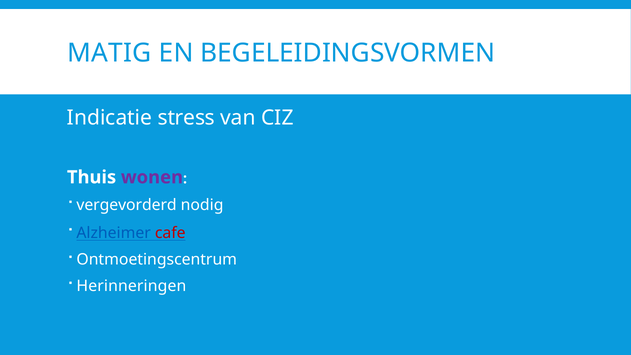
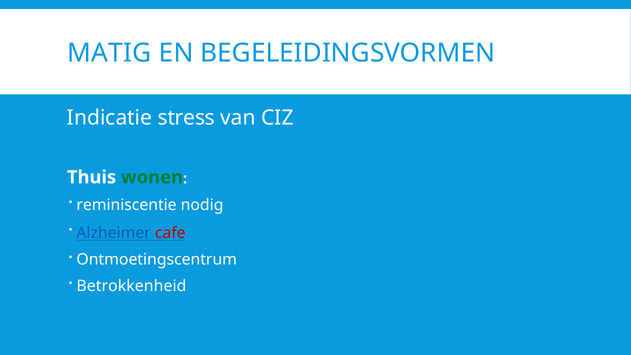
wonen colour: purple -> green (152, 177)
vergevorderd: vergevorderd -> reminiscentie (127, 205)
Herinneringen: Herinneringen -> Betrokkenheid (131, 286)
